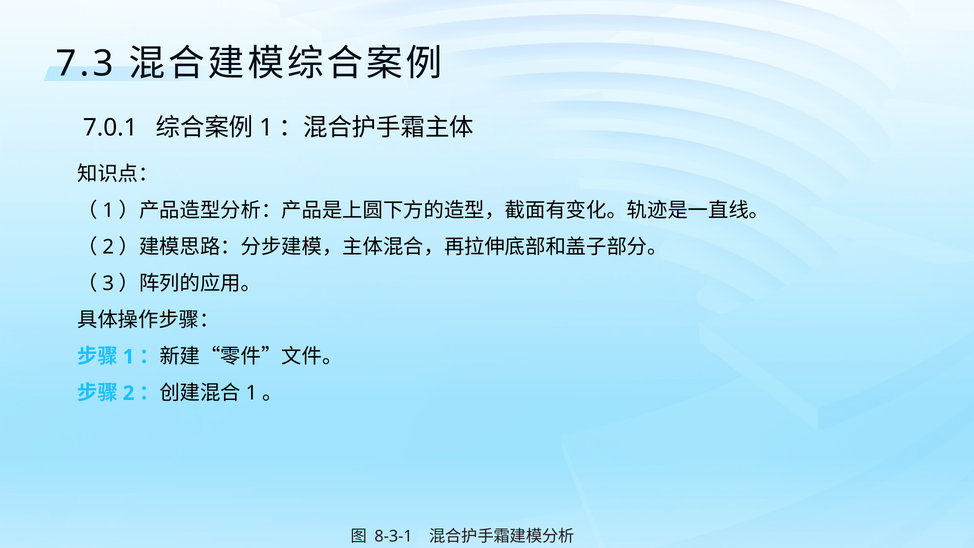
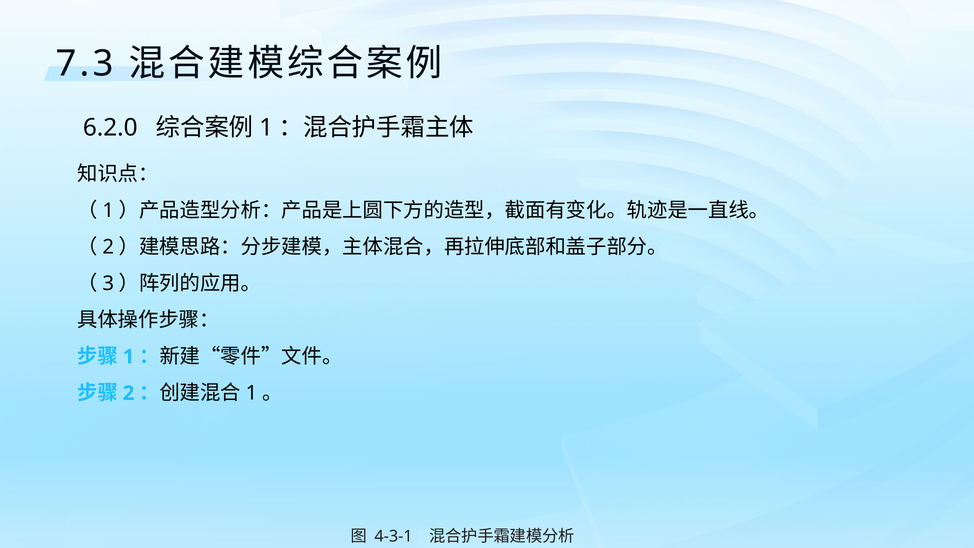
7.0.1: 7.0.1 -> 6.2.0 (110, 128)
8-3-1: 8-3-1 -> 4-3-1 (394, 536)
